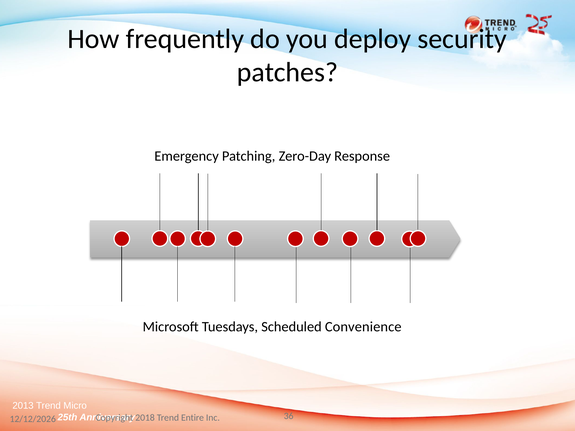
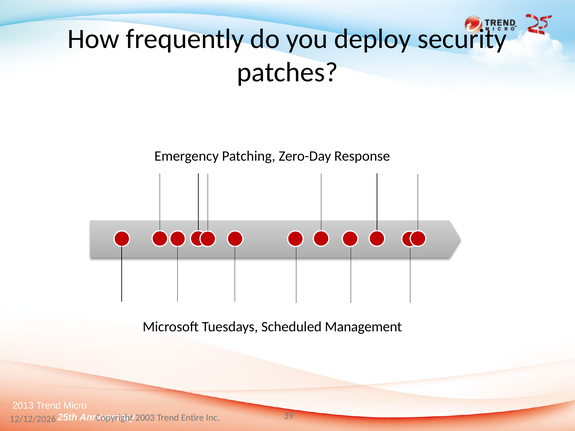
Convenience: Convenience -> Management (363, 327)
2018: 2018 -> 2003 (145, 418)
36: 36 -> 39 (289, 416)
